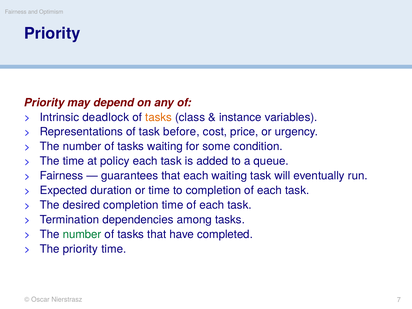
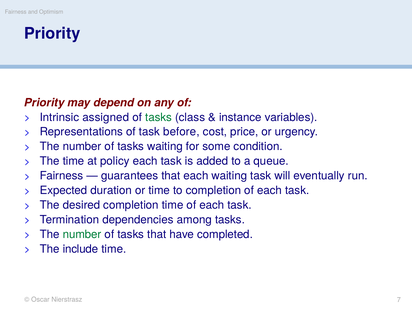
deadlock: deadlock -> assigned (106, 117)
tasks colour: orange -> green (159, 117)
The priority: priority -> include (80, 249)
